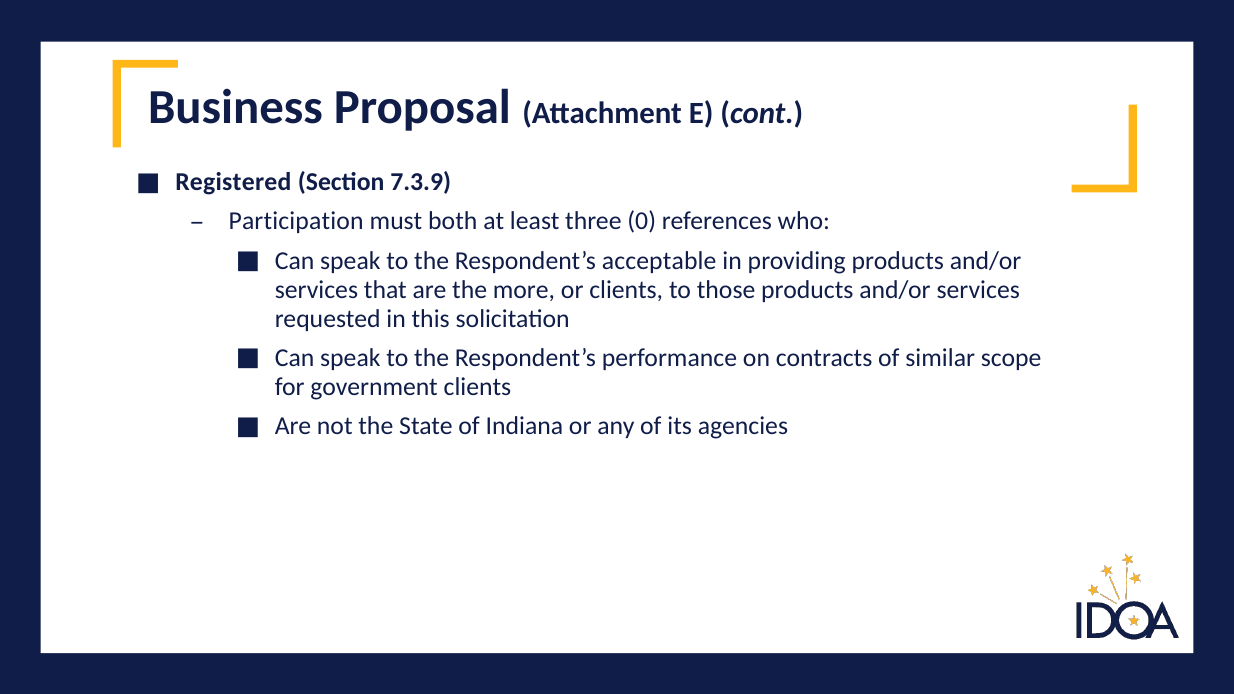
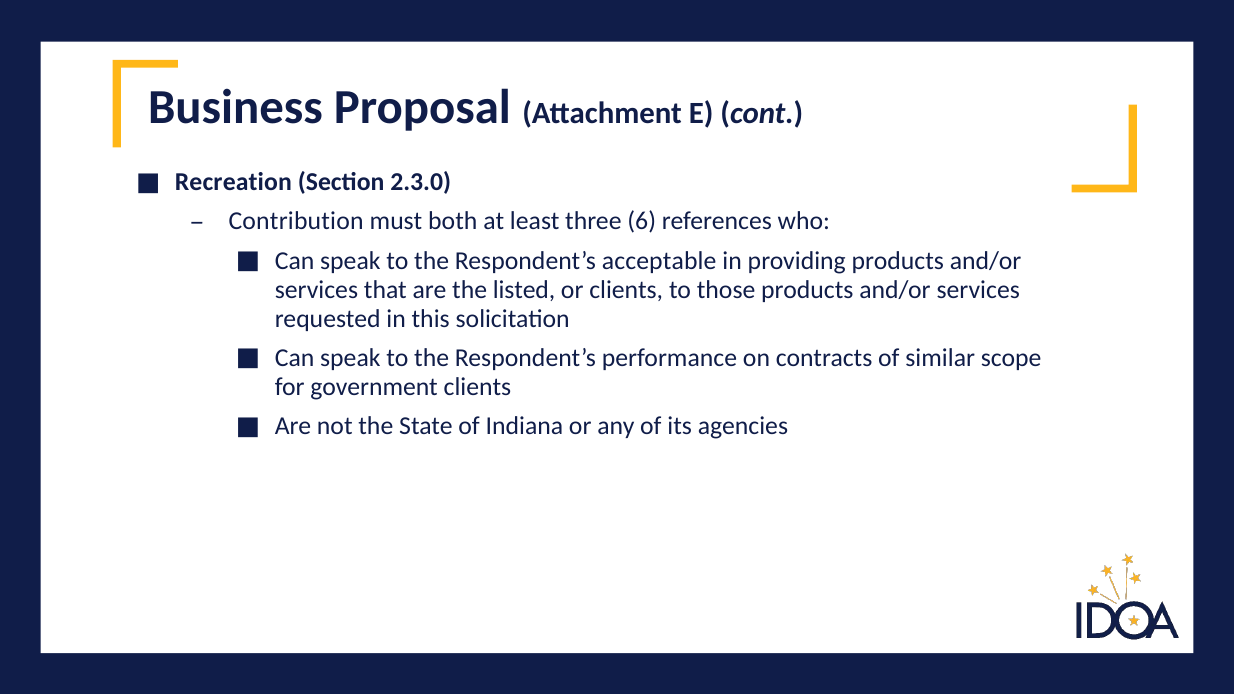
Registered: Registered -> Recreation (233, 182)
7.3.9: 7.3.9 -> 2.3.0 (421, 182)
Participation: Participation -> Contribution (296, 221)
0: 0 -> 6 (642, 221)
more: more -> listed (524, 290)
